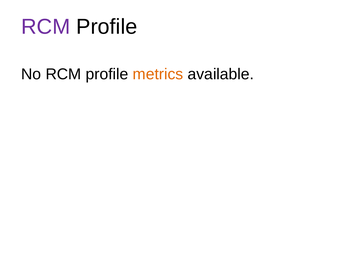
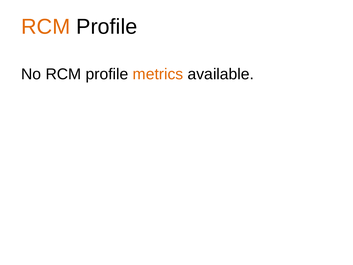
RCM colour: purple -> orange (46, 27)
